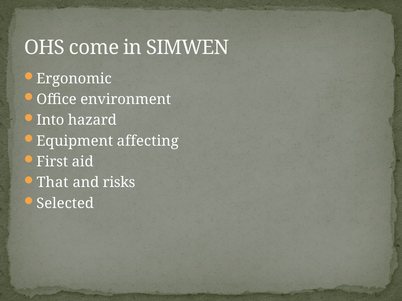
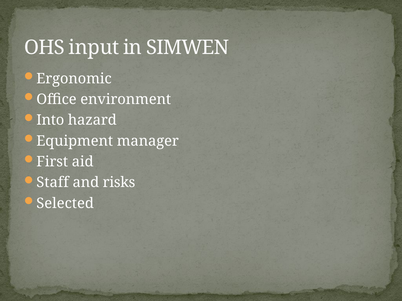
come: come -> input (94, 48)
affecting: affecting -> manager (148, 141)
That: That -> Staff (53, 183)
